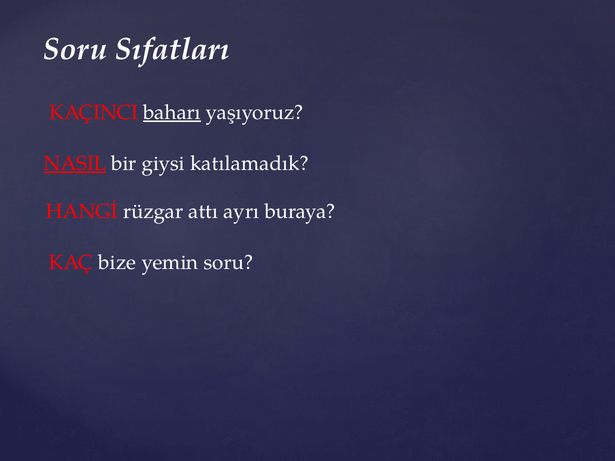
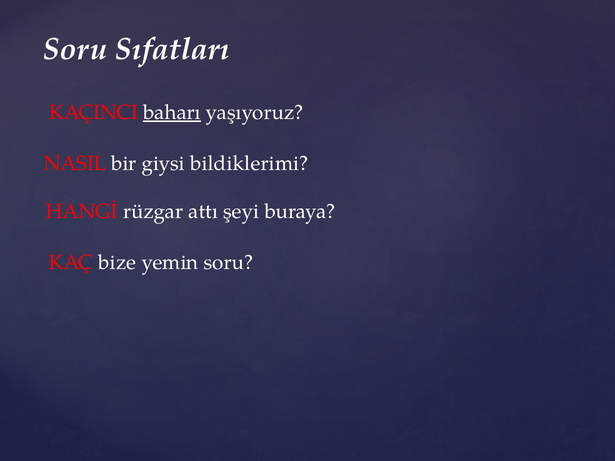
NASIL underline: present -> none (75, 163)
katılamadık: katılamadık -> bildiklerimi (249, 163)
ayrı: ayrı -> şeyi (241, 211)
